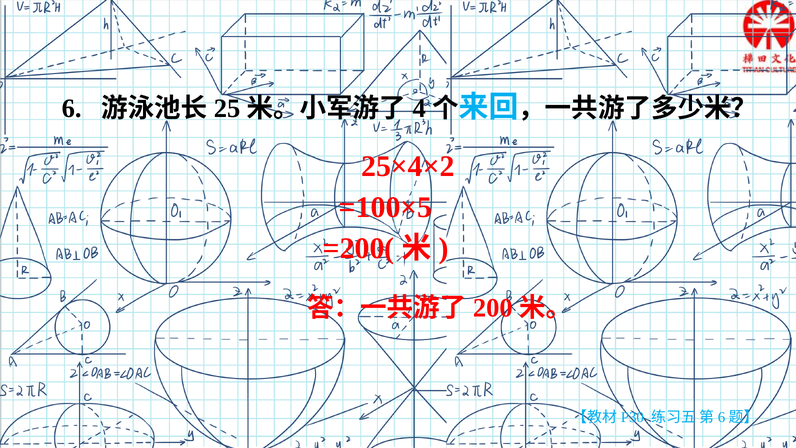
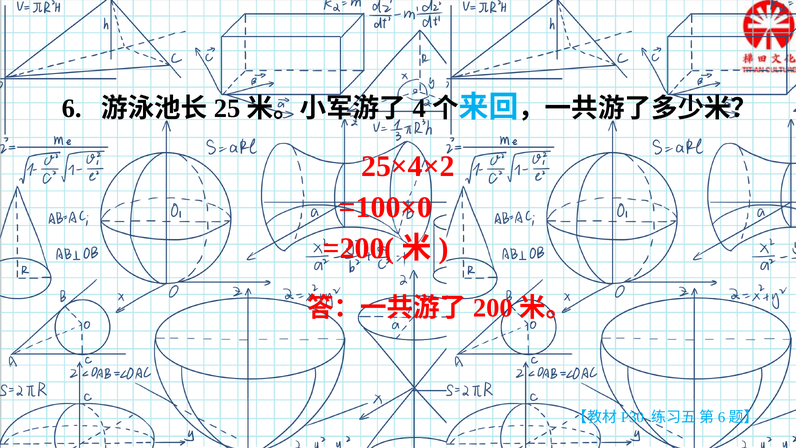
=100×5: =100×5 -> =100×0 (386, 207)
